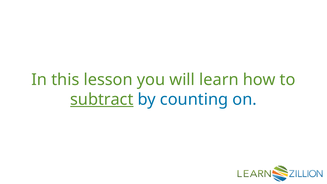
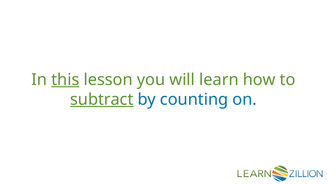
this underline: none -> present (65, 80)
